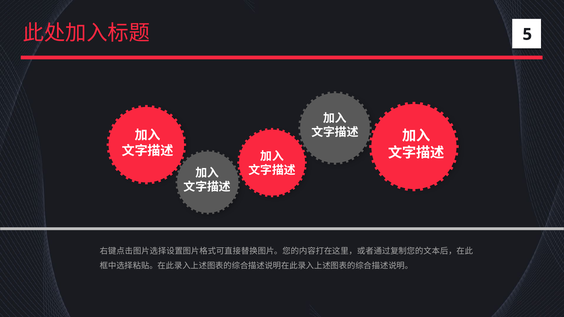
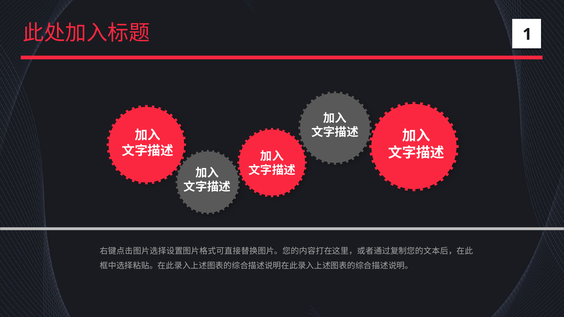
5: 5 -> 1 (527, 34)
